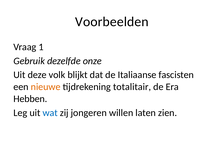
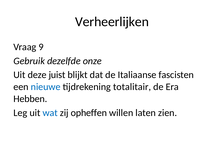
Voorbeelden: Voorbeelden -> Verheerlijken (112, 22)
1: 1 -> 9 (41, 47)
volk: volk -> juist (57, 75)
nieuwe colour: orange -> blue (46, 87)
jongeren: jongeren -> opheffen (89, 113)
